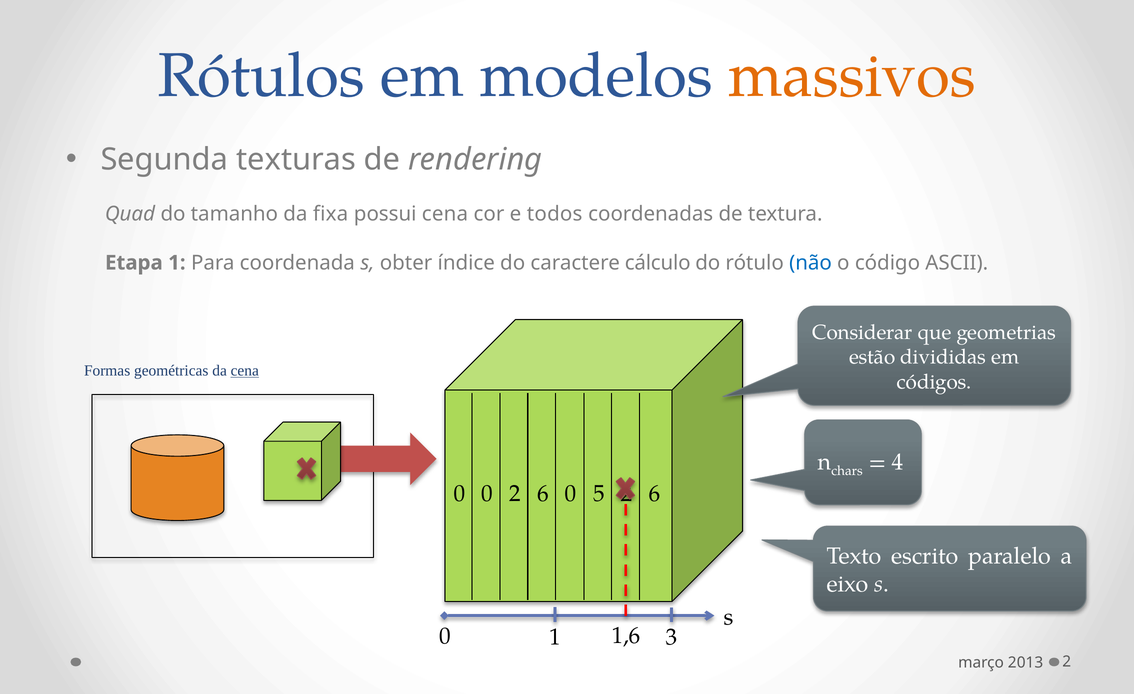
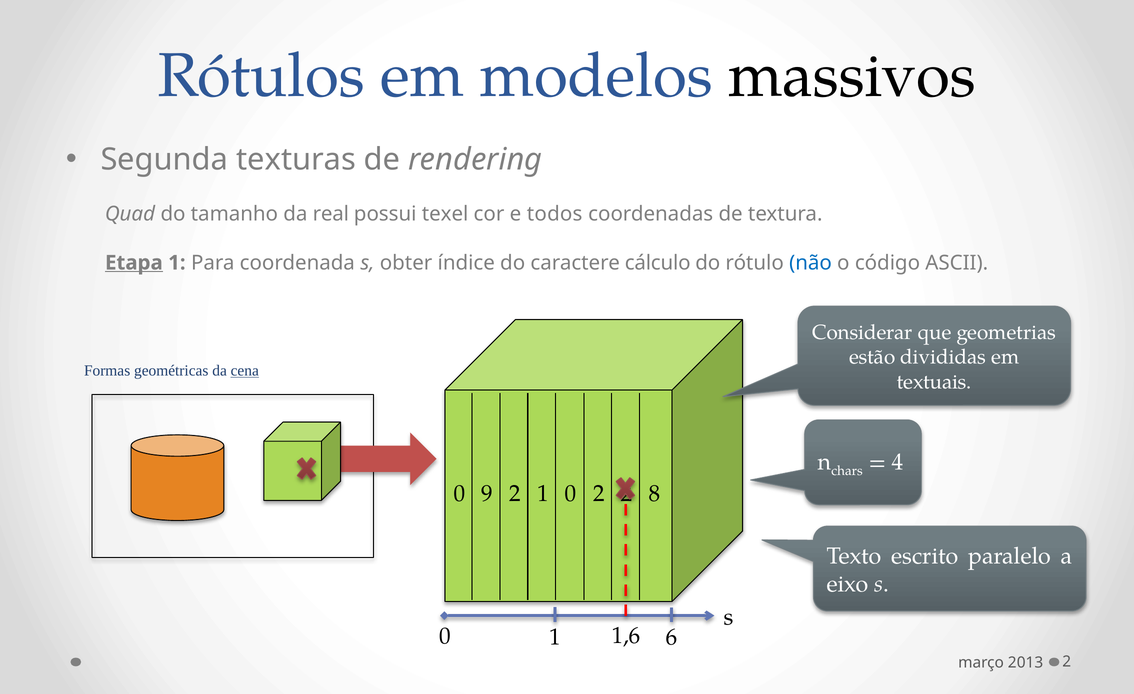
massivos colour: orange -> black (852, 76)
fixa: fixa -> real (331, 214)
possui cena: cena -> texel (445, 214)
Etapa underline: none -> present (134, 263)
códigos: códigos -> textuais (934, 382)
0 0: 0 -> 9 (487, 494)
6: 6 -> 1 (543, 494)
0 5: 5 -> 2 (599, 494)
6: 6 -> 8 (654, 494)
3: 3 -> 6 (671, 638)
